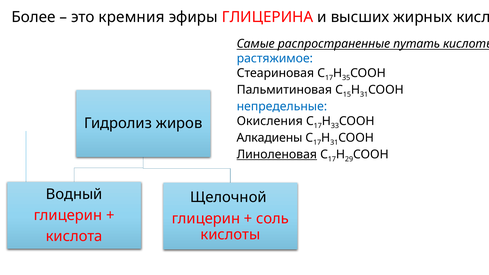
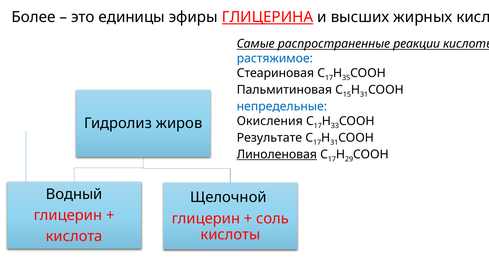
кремния: кремния -> единицы (132, 17)
ГЛИЦЕРИНА underline: none -> present (268, 17)
путать: путать -> реакции (417, 44)
Алкадиены: Алкадиены -> Результате (269, 138)
